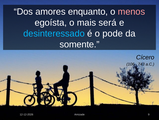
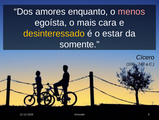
será: será -> cara (108, 22)
desinteressado colour: light blue -> yellow (54, 33)
pode: pode -> estar (113, 33)
